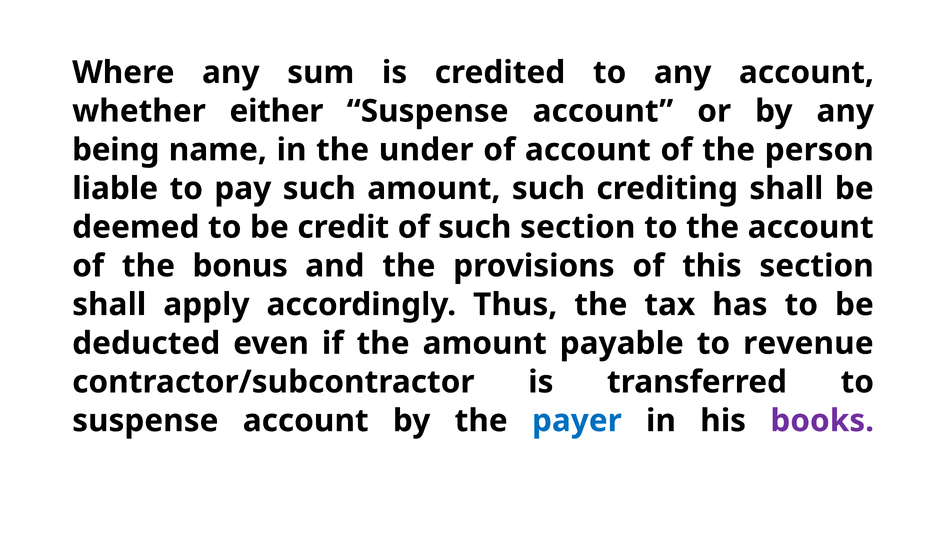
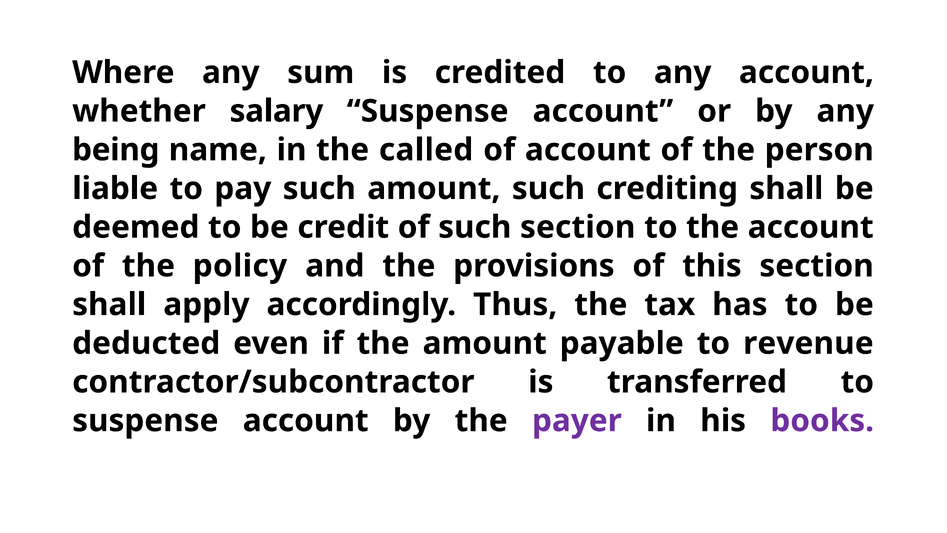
either: either -> salary (276, 111)
under: under -> called (426, 150)
bonus: bonus -> policy (240, 266)
payer colour: blue -> purple (577, 420)
